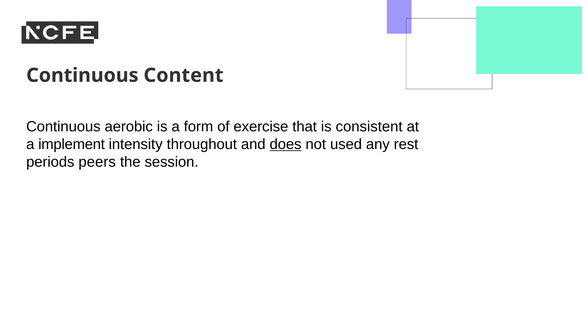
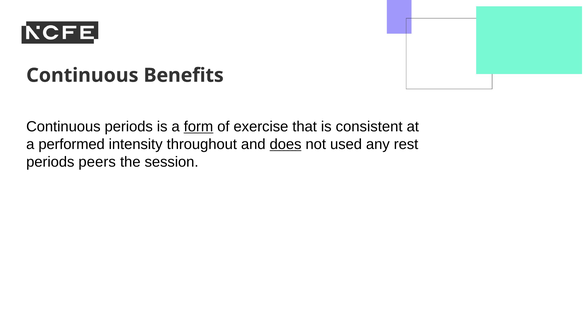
Content: Content -> Benefits (184, 75)
Continuous aerobic: aerobic -> periods (129, 127)
form underline: none -> present (199, 127)
implement: implement -> performed (72, 144)
